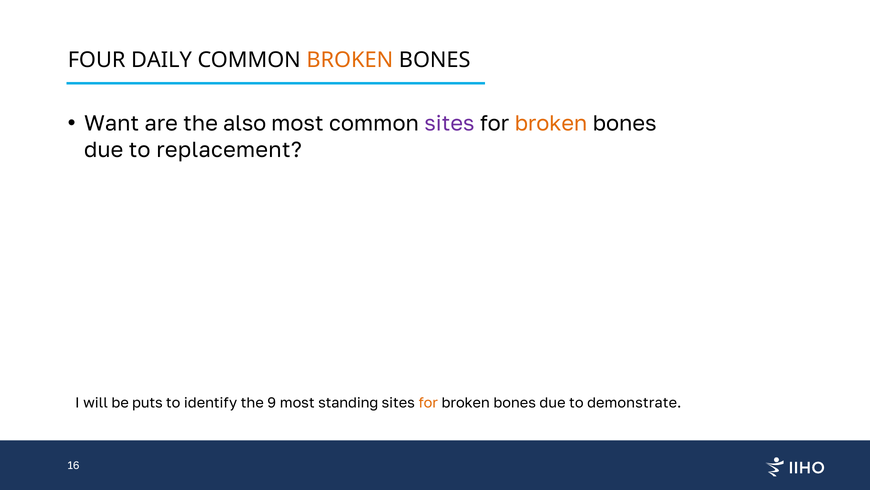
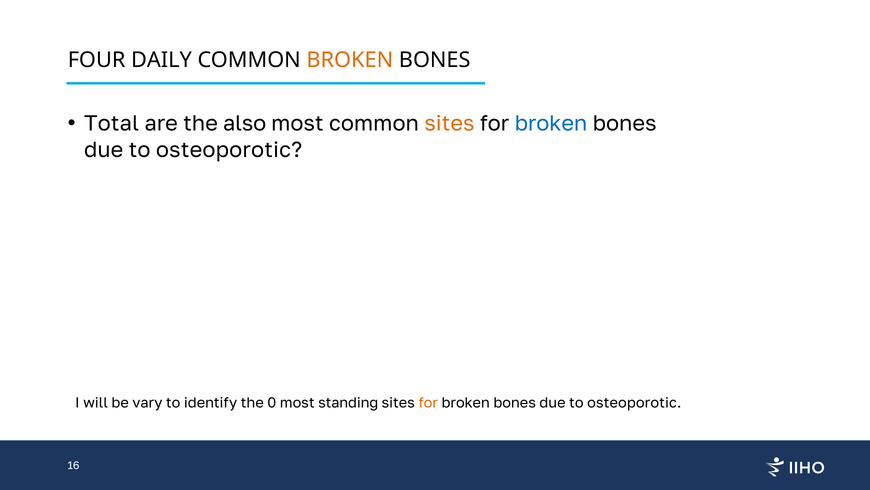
Want: Want -> Total (112, 124)
sites colour: purple -> orange (449, 124)
broken colour: orange -> blue (551, 124)
replacement: replacement -> osteoporotic (229, 150)
puts: puts -> vary (147, 403)
9: 9 -> 0 (272, 403)
demonstrate: demonstrate -> osteoporotic (634, 403)
